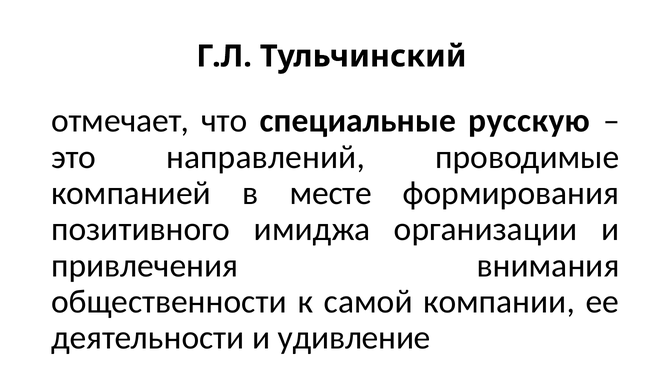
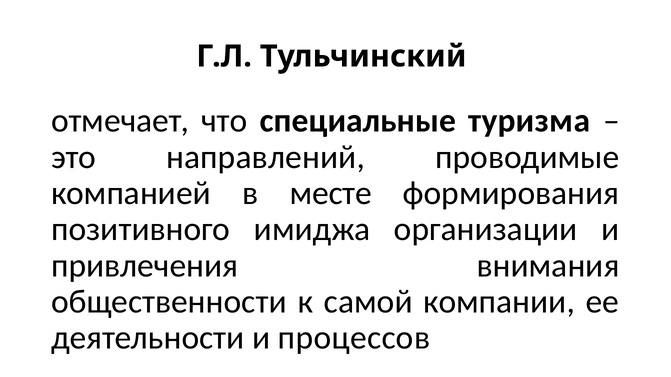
русскую: русскую -> туризма (529, 121)
удивление: удивление -> процессов (354, 338)
